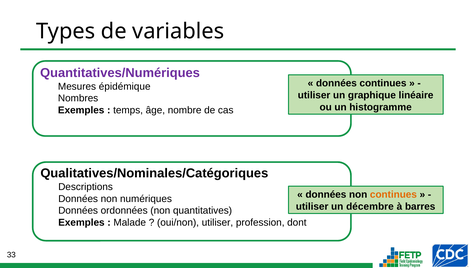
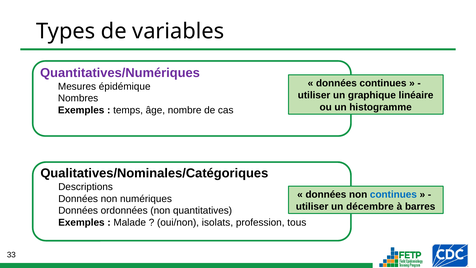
continues colour: orange -> blue (393, 194)
oui/non utiliser: utiliser -> isolats (217, 222)
dont: dont -> tous (297, 222)
